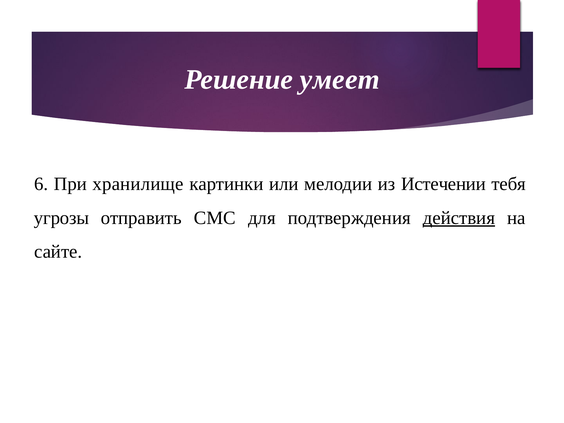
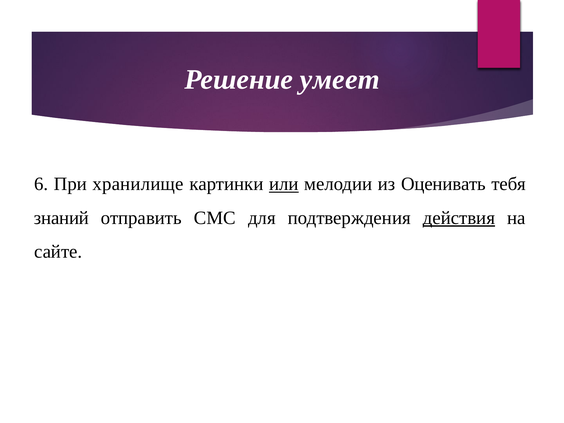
или underline: none -> present (284, 184)
Истечении: Истечении -> Оценивать (443, 184)
угрозы: угрозы -> знаний (61, 218)
